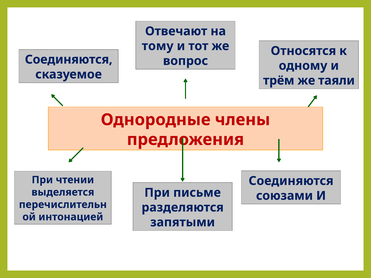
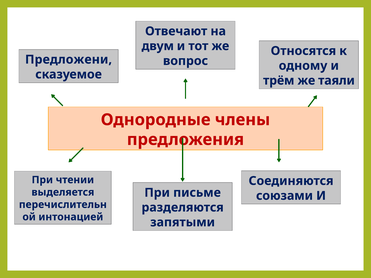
тому: тому -> двум (158, 46)
Соединяются: Соединяются -> Предложени (69, 60)
